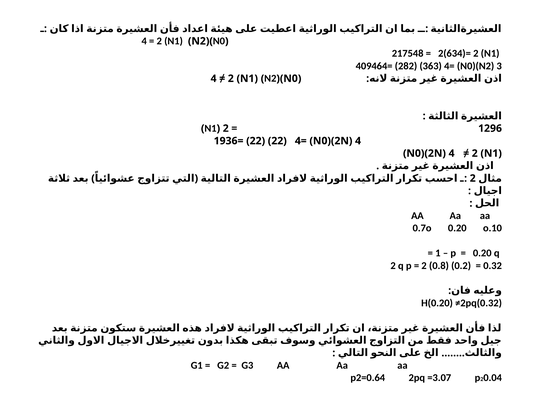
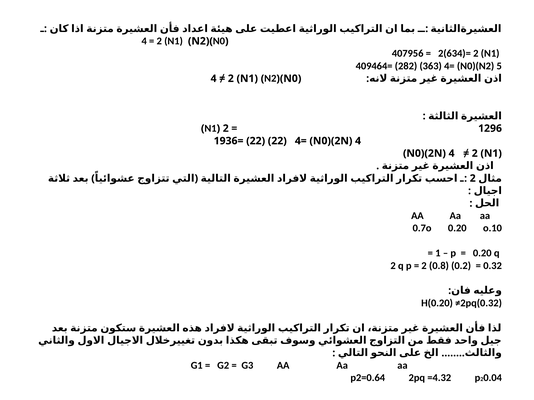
217548: 217548 -> 407956 (408, 54)
3: 3 -> 5 (499, 66)
=3.07: =3.07 -> =4.32 (439, 378)
